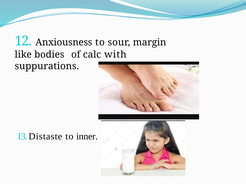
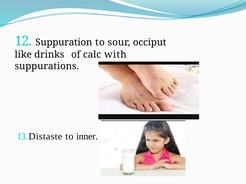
Anxiousness: Anxiousness -> Suppuration (64, 42)
margin: margin -> occiput (150, 42)
bodies: bodies -> drinks (49, 55)
